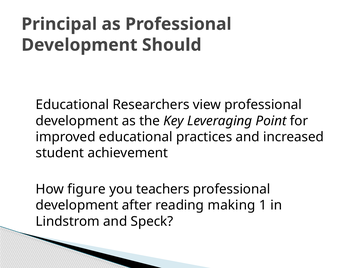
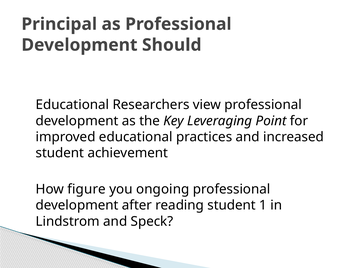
teachers: teachers -> ongoing (163, 189)
reading making: making -> student (232, 205)
